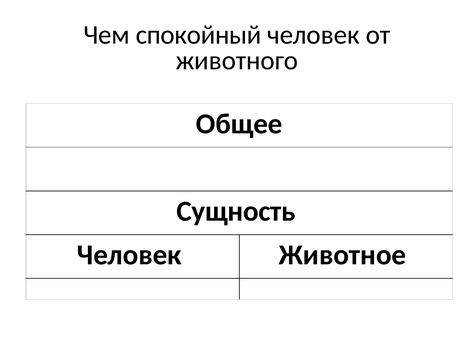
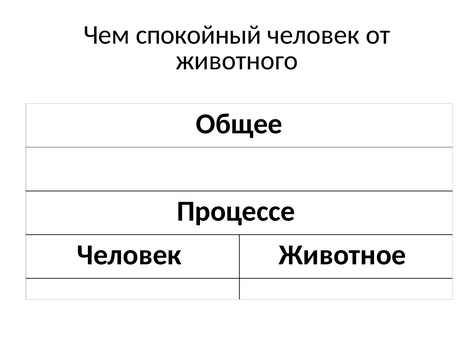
Сущность: Сущность -> Процессе (236, 212)
